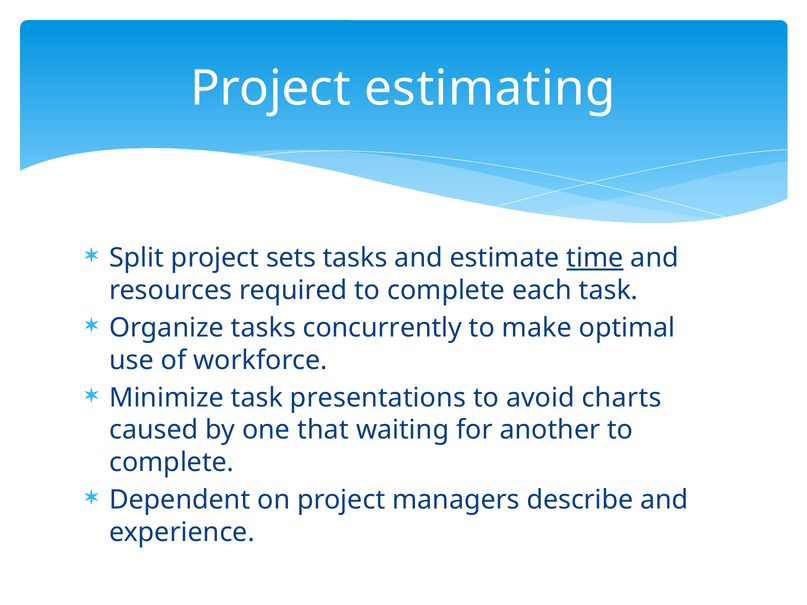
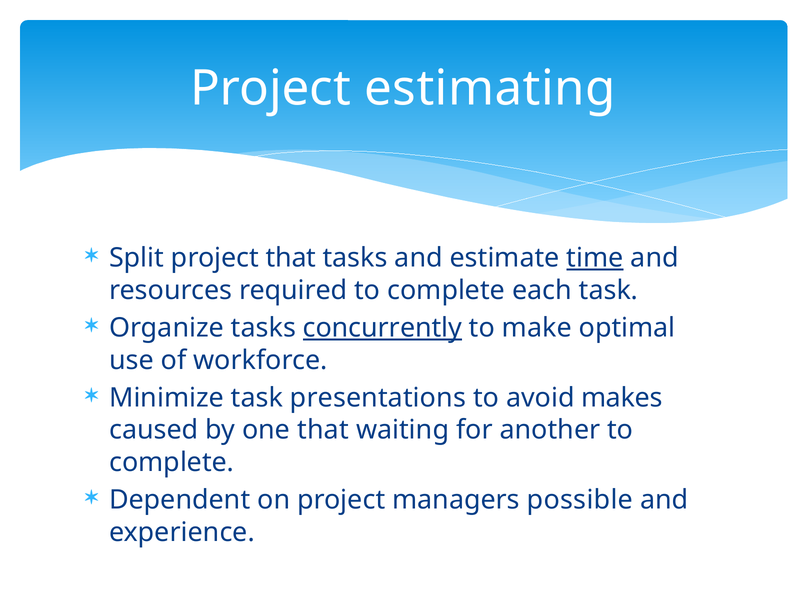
project sets: sets -> that (291, 258)
concurrently underline: none -> present (382, 328)
charts: charts -> makes (622, 398)
describe: describe -> possible (580, 500)
